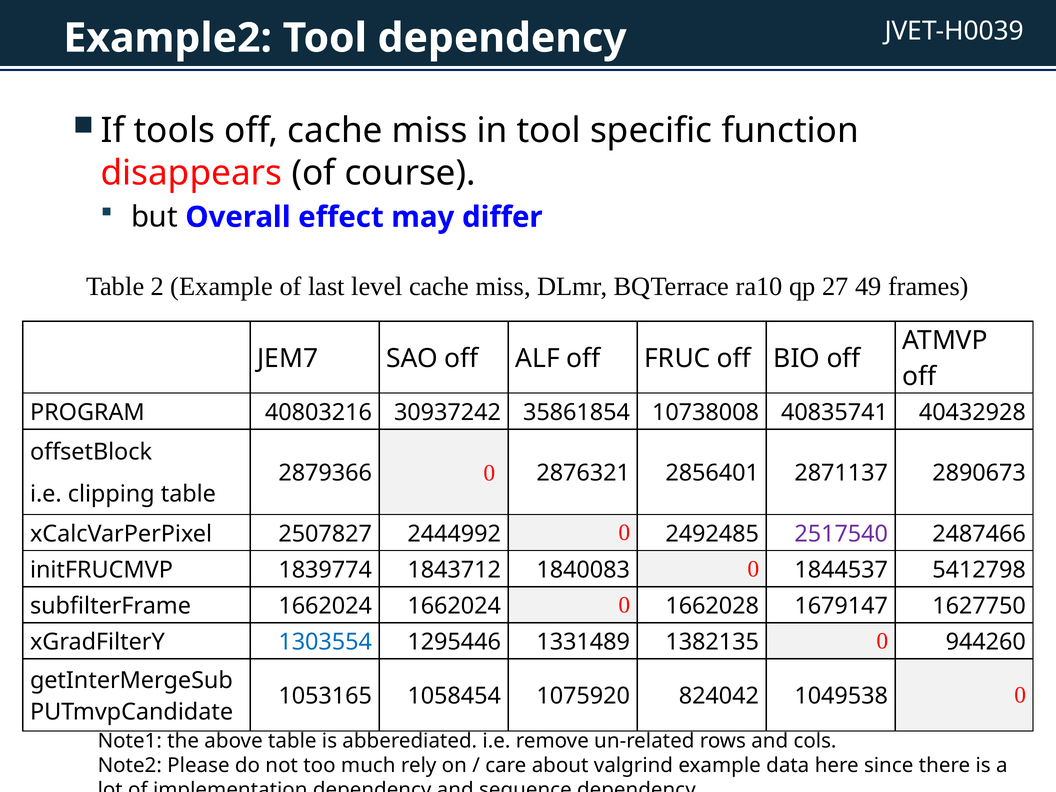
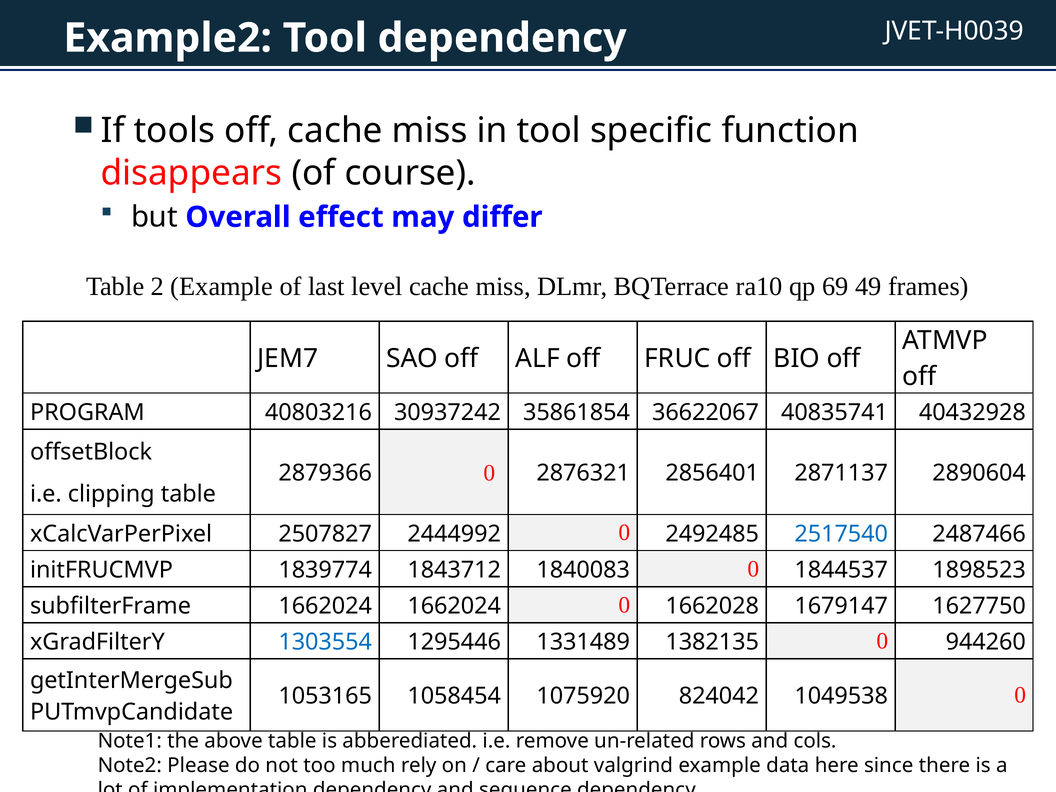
27: 27 -> 69 (835, 287)
10738008: 10738008 -> 36622067 (706, 412)
2890673: 2890673 -> 2890604 (979, 473)
2517540 colour: purple -> blue (841, 534)
5412798: 5412798 -> 1898523 (979, 570)
